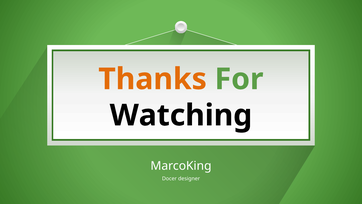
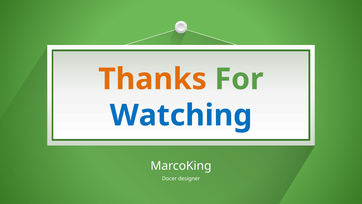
Watching colour: black -> blue (181, 115)
